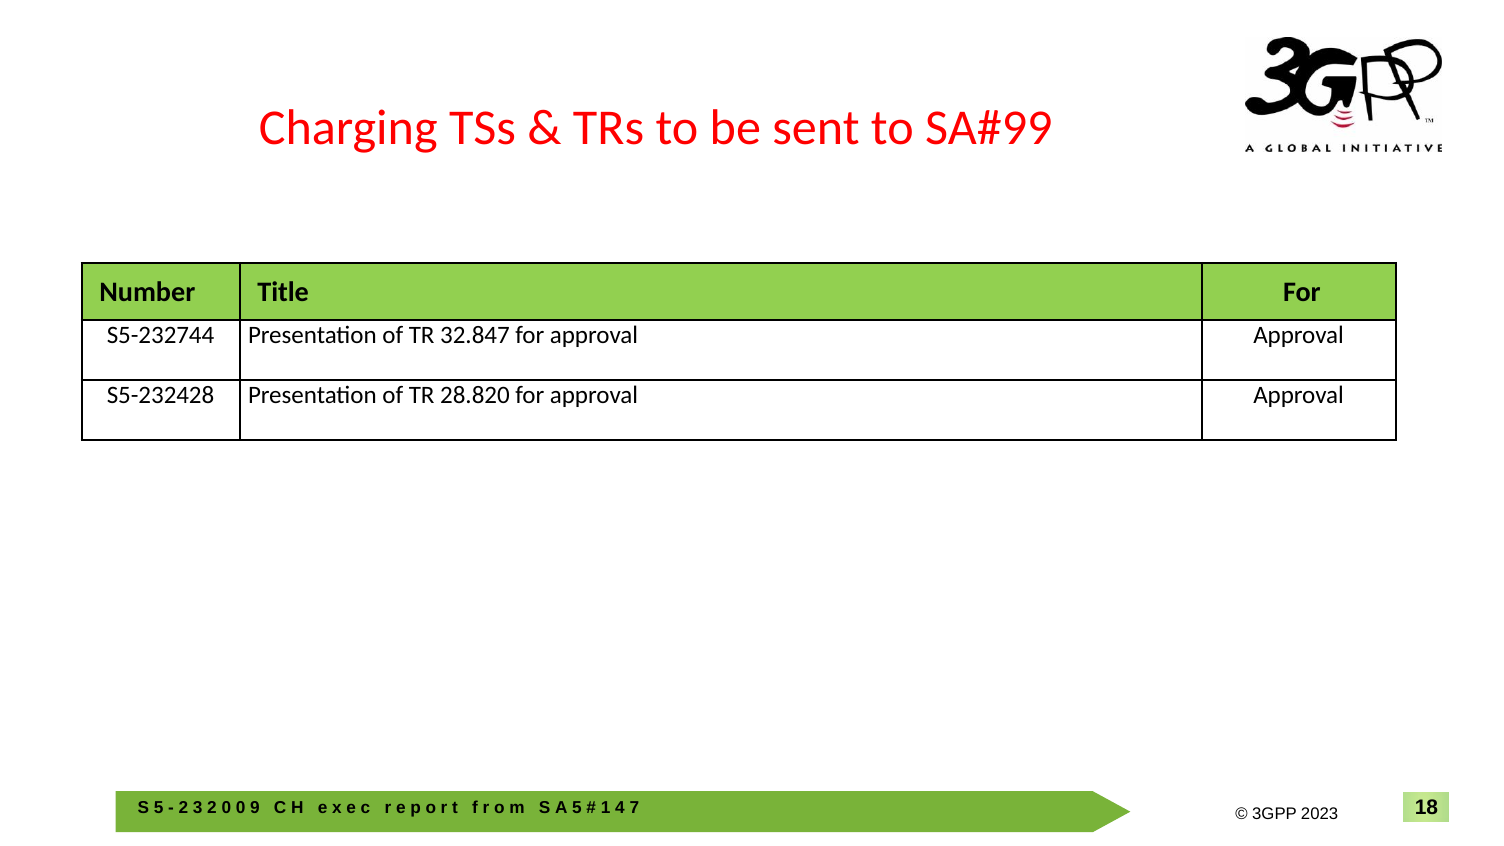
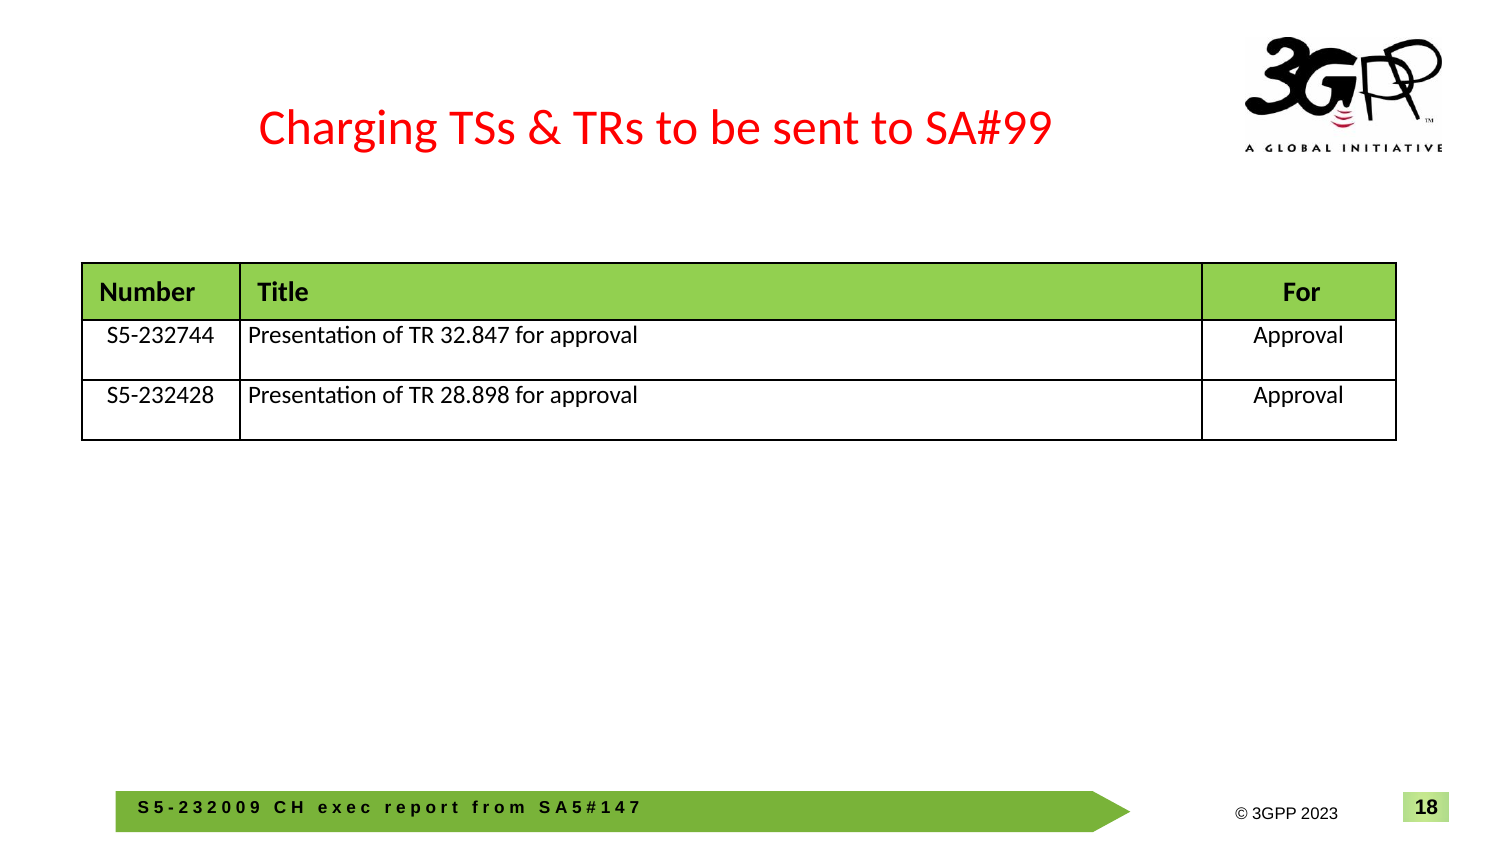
28.820: 28.820 -> 28.898 (475, 396)
